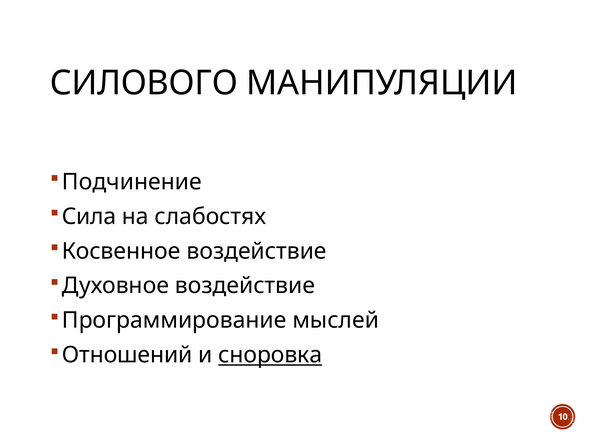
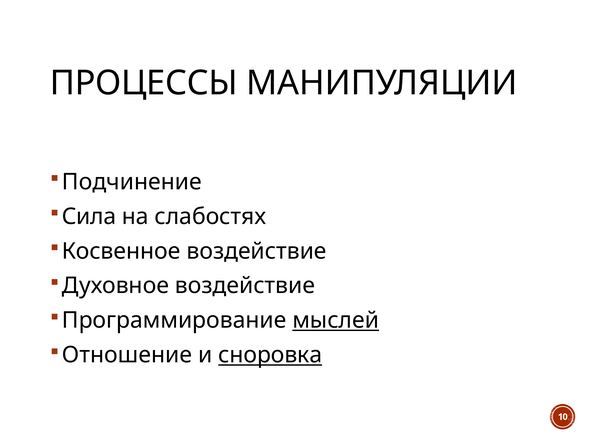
СИЛОВОГО: СИЛОВОГО -> ПРОЦЕССЫ (144, 83)
мыслей underline: none -> present (336, 320)
Отношений: Отношений -> Отношение (127, 355)
